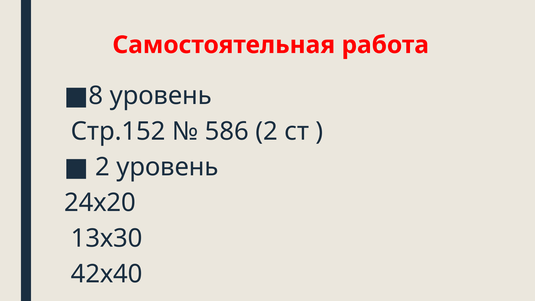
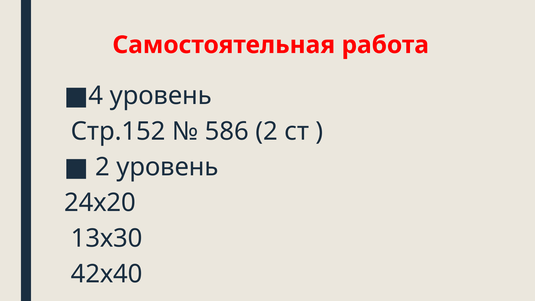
8: 8 -> 4 (96, 96)
